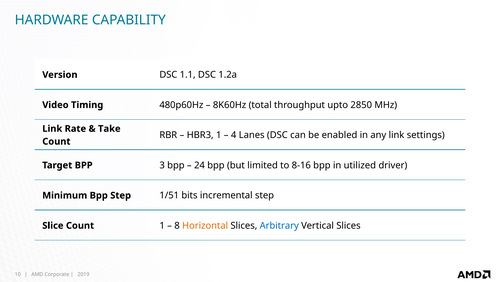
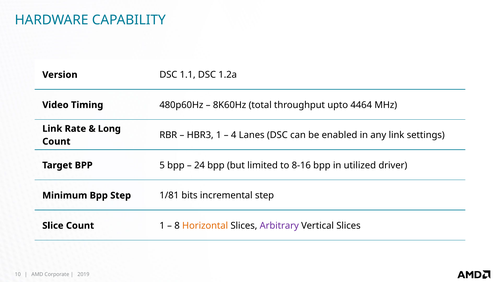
2850: 2850 -> 4464 (361, 105)
Take: Take -> Long (109, 129)
3: 3 -> 5 (162, 165)
1/51: 1/51 -> 1/81 (169, 195)
Arbitrary colour: blue -> purple (279, 225)
